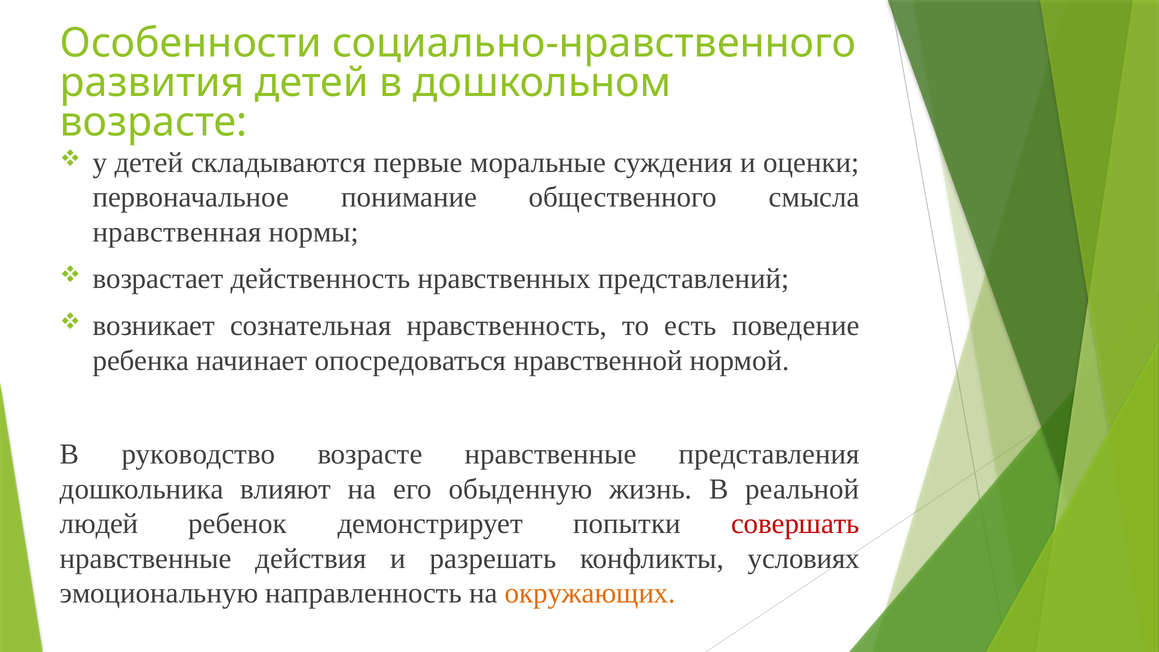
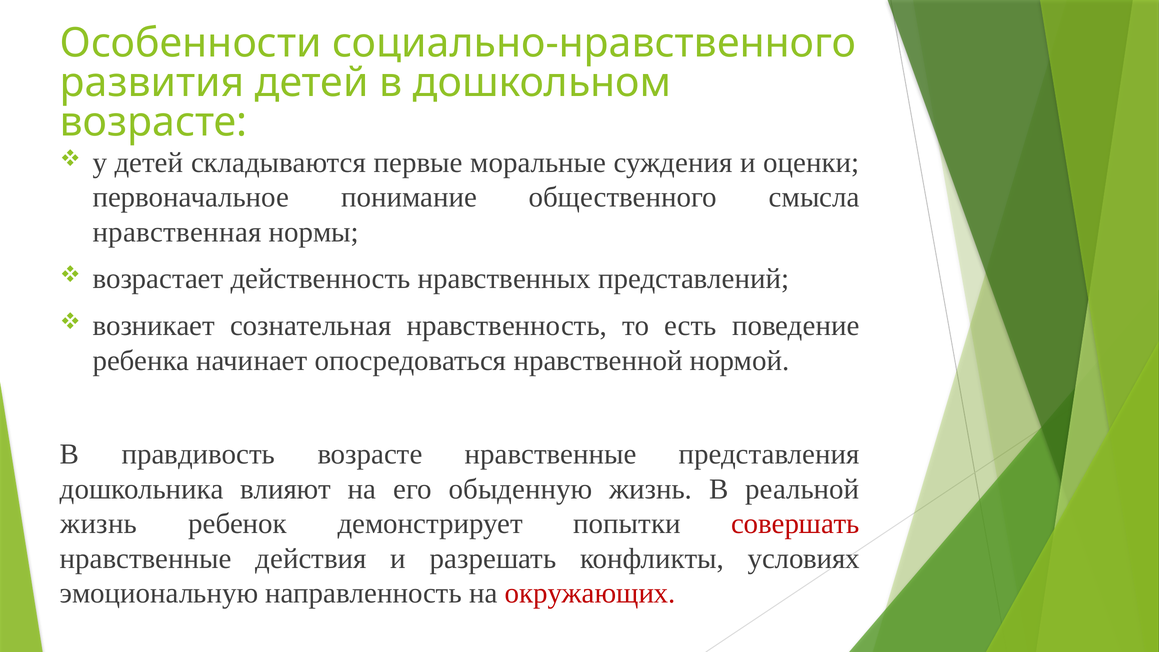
руководство: руководство -> правдивость (198, 454)
людей: людей -> жизнь (99, 524)
окружающих colour: orange -> red (590, 593)
